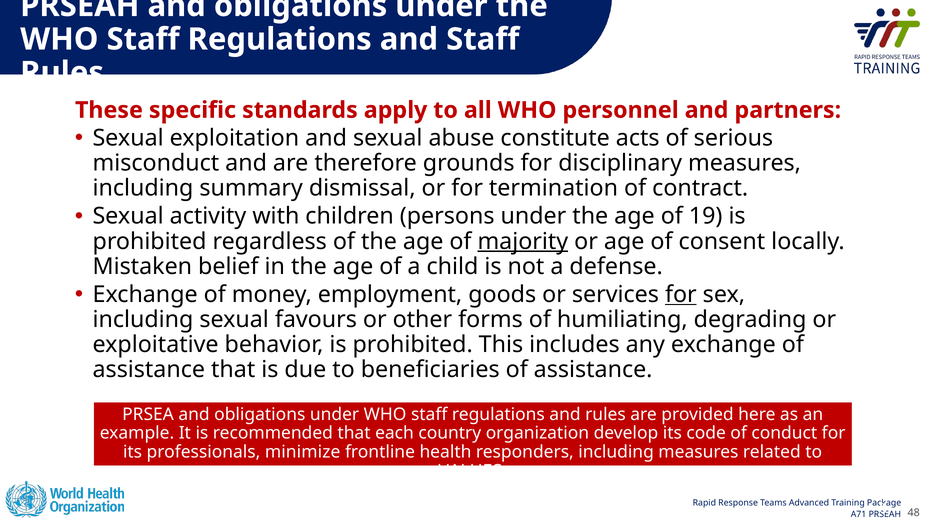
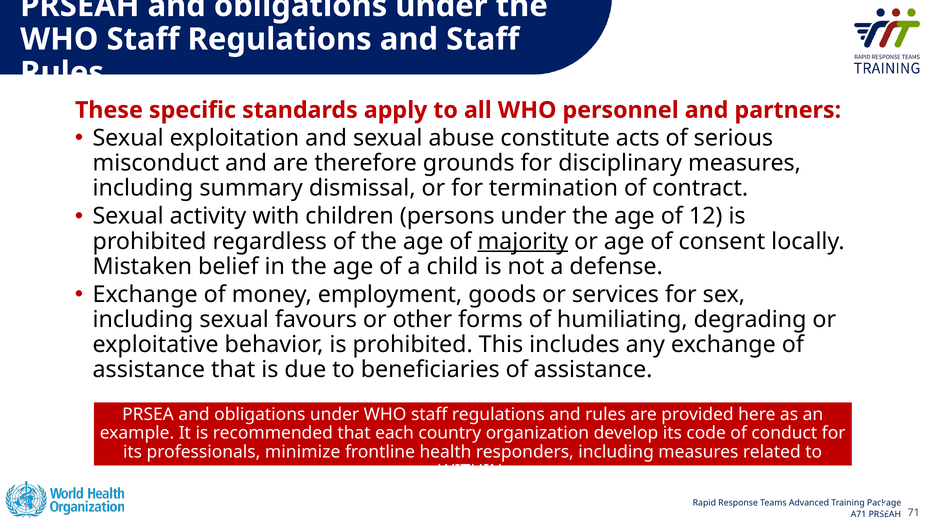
19: 19 -> 12 (706, 216)
for underline: present -> none (681, 295)
VALUES: VALUES -> WITHIN (473, 471)
48: 48 -> 71 (914, 513)
